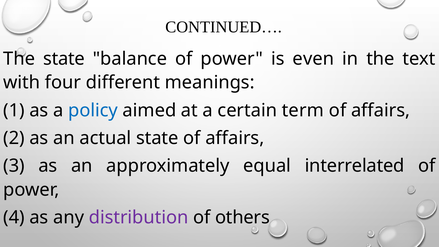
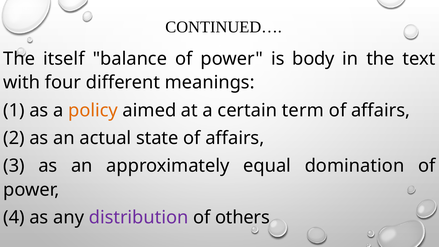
The state: state -> itself (64, 59)
even: even -> body (313, 59)
policy colour: blue -> orange (93, 110)
interrelated: interrelated -> domination (355, 166)
